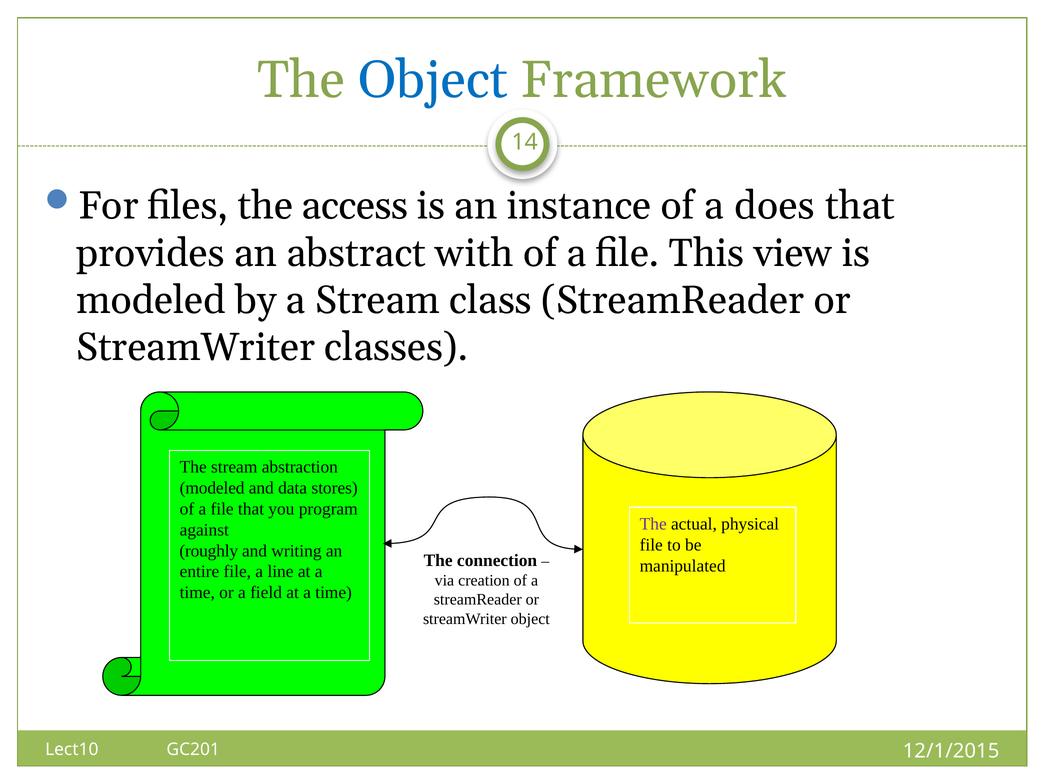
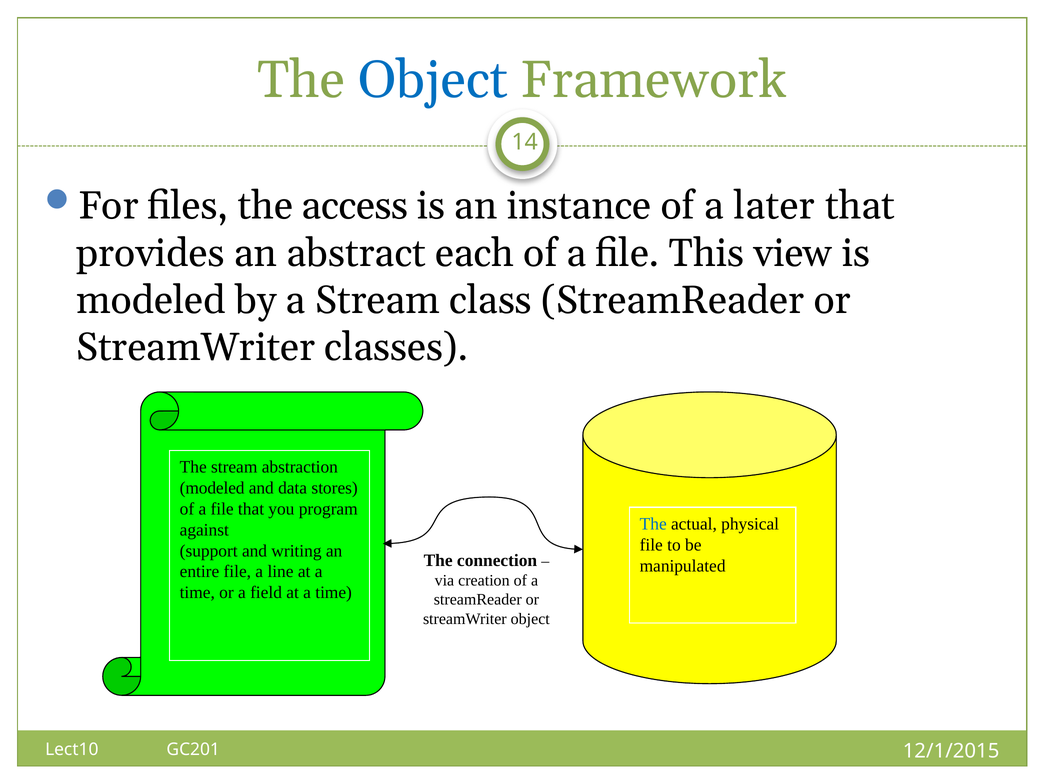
does: does -> later (774, 206)
with: with -> each (475, 253)
The colour: purple -> blue (653, 524)
roughly: roughly -> support (209, 551)
